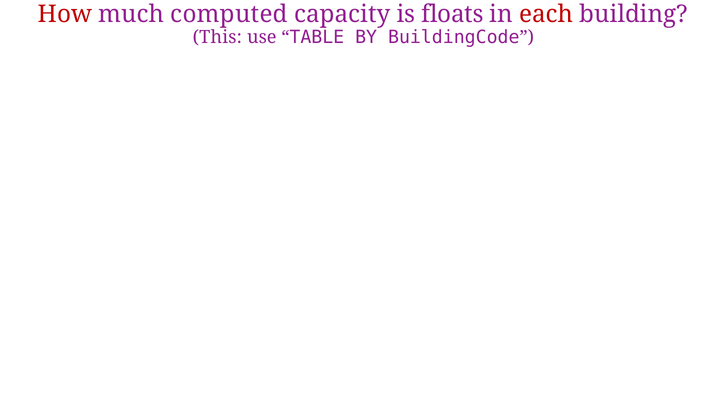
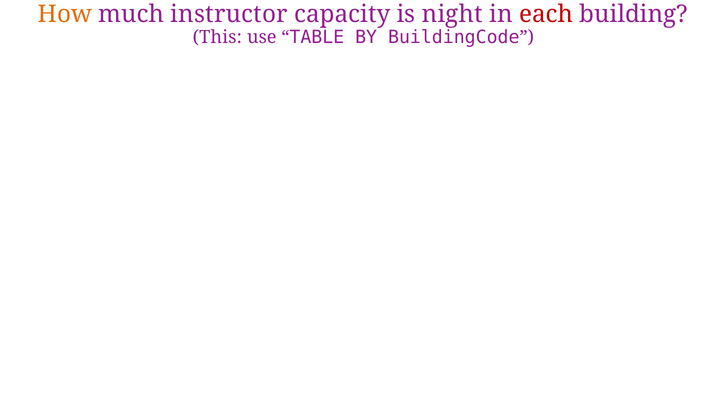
How colour: red -> orange (65, 14)
computed: computed -> instructor (229, 14)
floats: floats -> night (452, 14)
